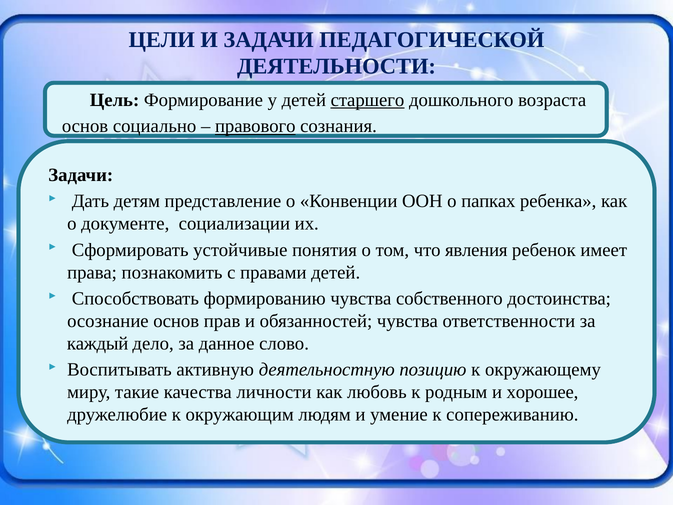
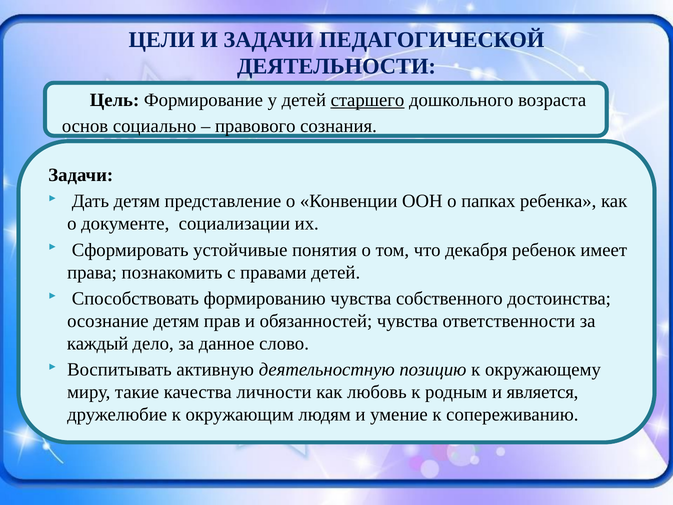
правового underline: present -> none (255, 126)
явления: явления -> декабря (476, 250)
осознание основ: основ -> детям (176, 321)
хорошее: хорошее -> является (542, 392)
